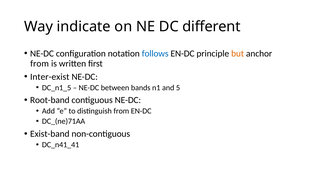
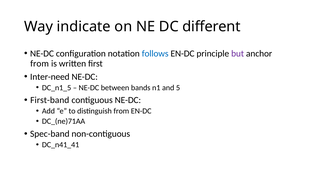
but colour: orange -> purple (238, 54)
Inter-exist: Inter-exist -> Inter-need (50, 77)
Root-band: Root-band -> First-band (50, 100)
Exist-band: Exist-band -> Spec-band (50, 134)
